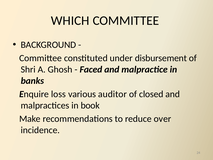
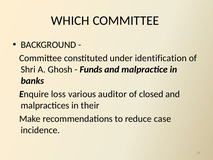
disbursement: disbursement -> identification (161, 58)
Faced: Faced -> Funds (91, 69)
book: book -> their (90, 105)
over: over -> case (162, 119)
